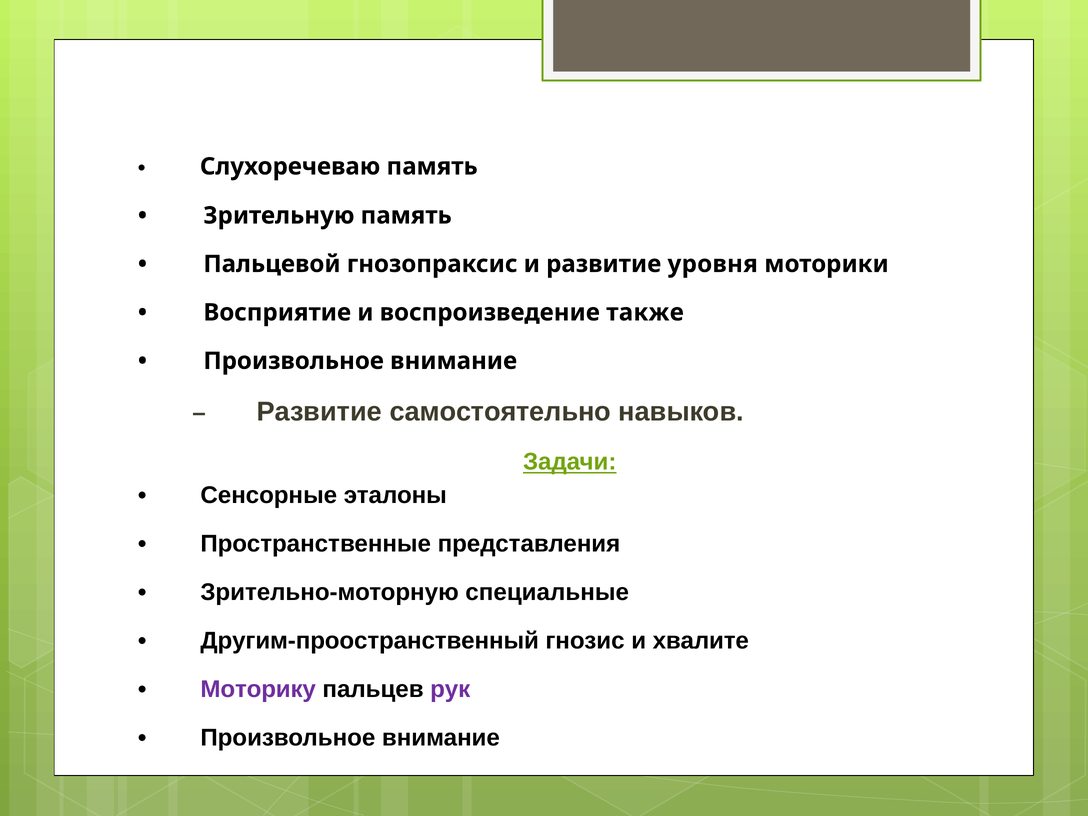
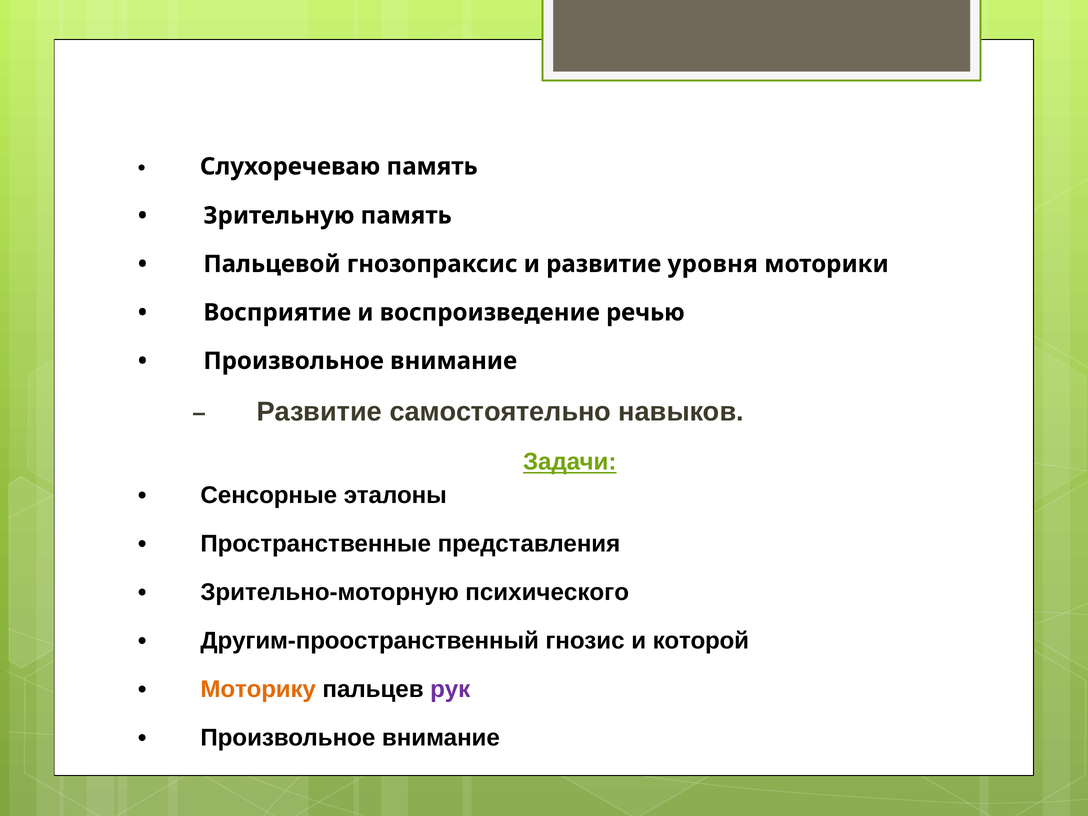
также: также -> речью (645, 312)
специальные: специальные -> психического (547, 592)
хвалите: хвалите -> которой (701, 641)
Моторику colour: purple -> orange (258, 689)
